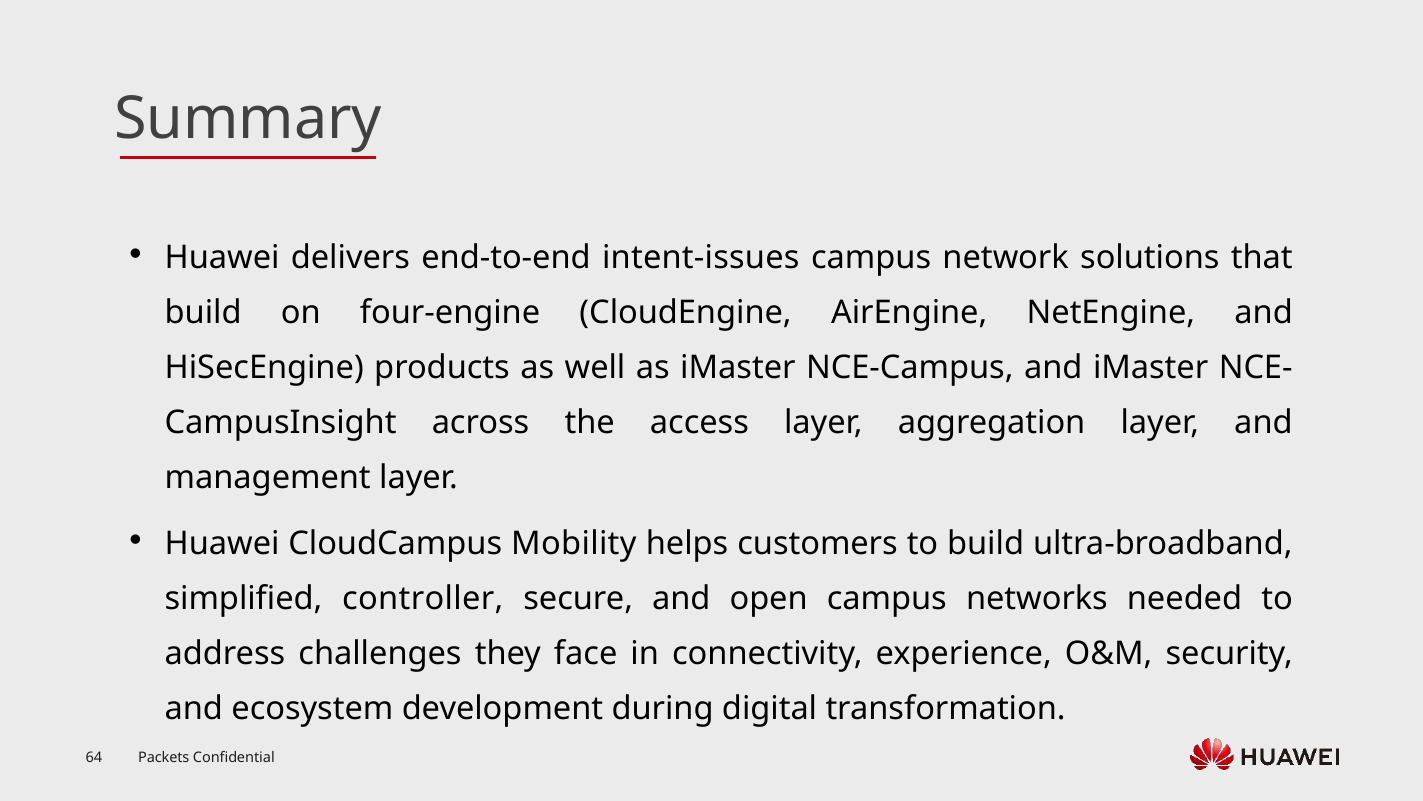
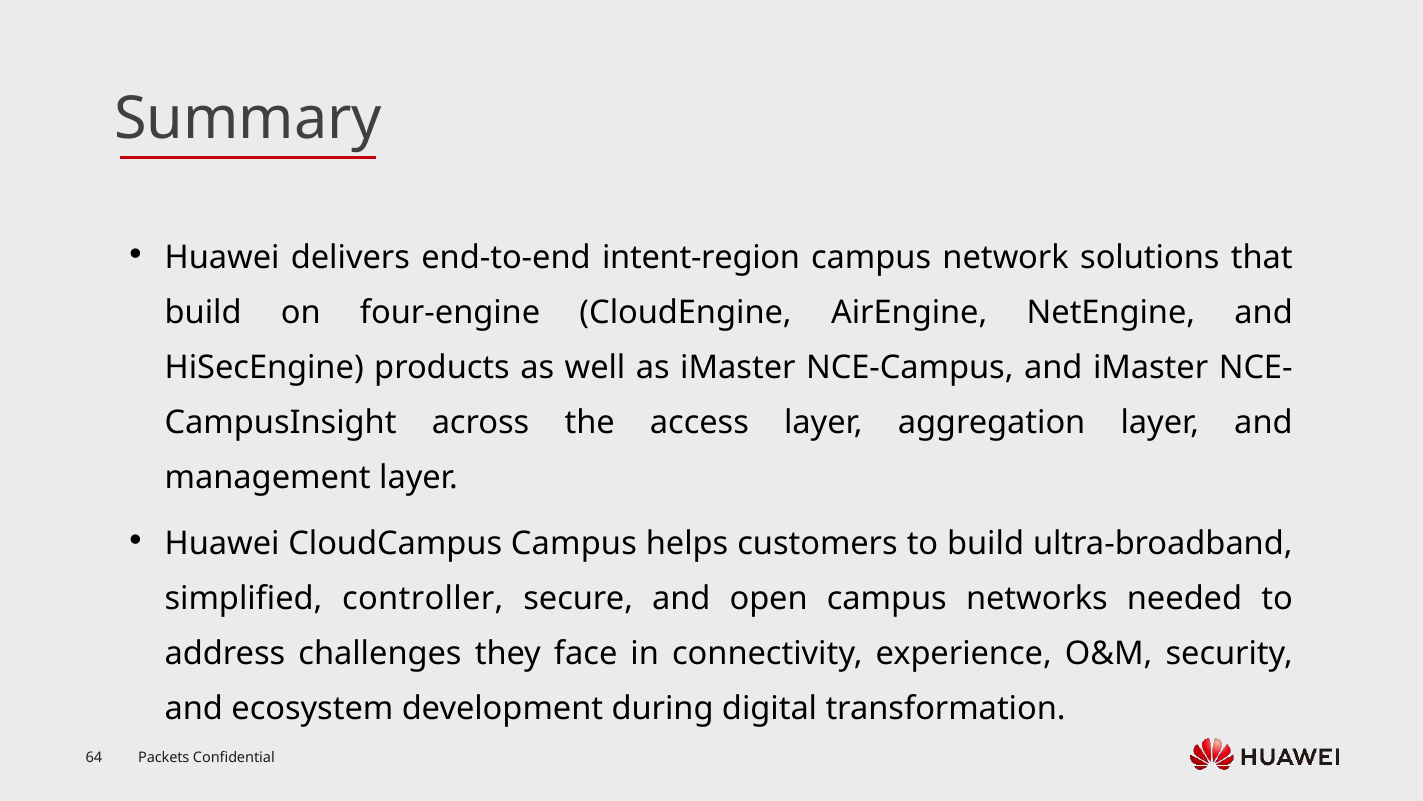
intent-issues: intent-issues -> intent-region (701, 258)
CloudCampus Mobility: Mobility -> Campus (574, 543)
